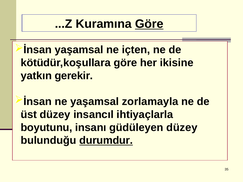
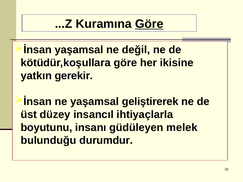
içten: içten -> değil (136, 50)
zorlamayla: zorlamayla -> geliştirerek (150, 102)
güdüleyen düzey: düzey -> melek (182, 128)
durumdur underline: present -> none (106, 141)
